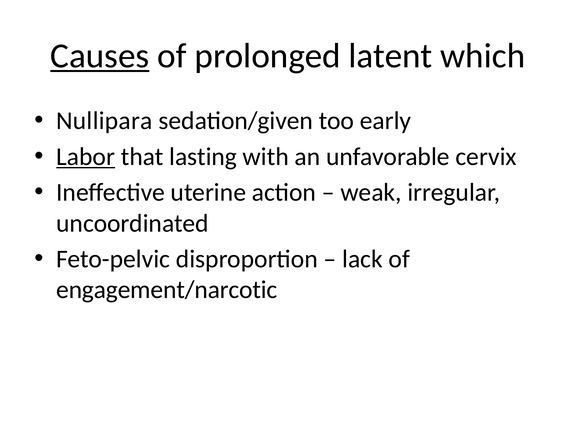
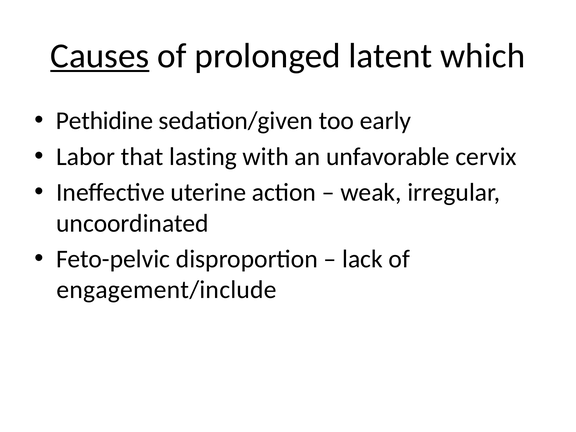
Nullipara: Nullipara -> Pethidine (105, 121)
Labor underline: present -> none (86, 157)
engagement/narcotic: engagement/narcotic -> engagement/include (167, 290)
